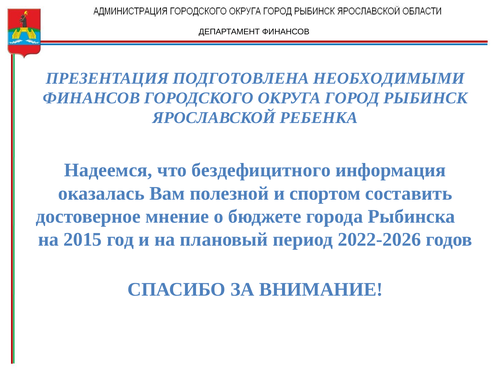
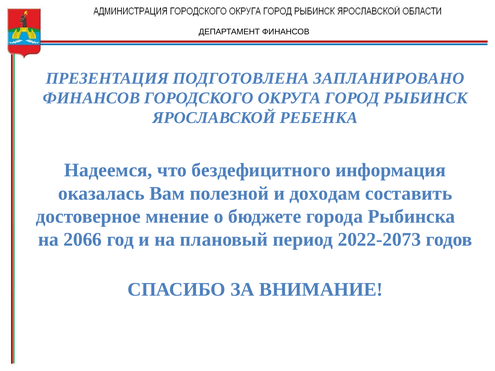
НЕОБХОДИМЫМИ: НЕОБХОДИМЫМИ -> ЗАПЛАНИРОВАНО (389, 78)
спортом: спортом -> доходам (325, 193)
2015: 2015 -> 2066 (83, 240)
2022-2026: 2022-2026 -> 2022-2073 (379, 240)
